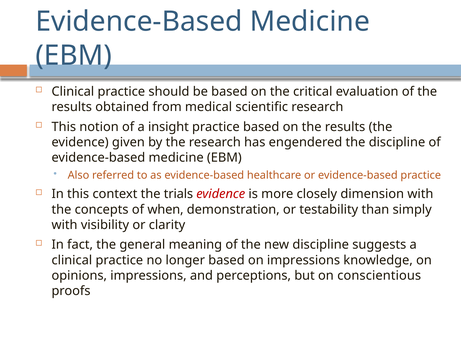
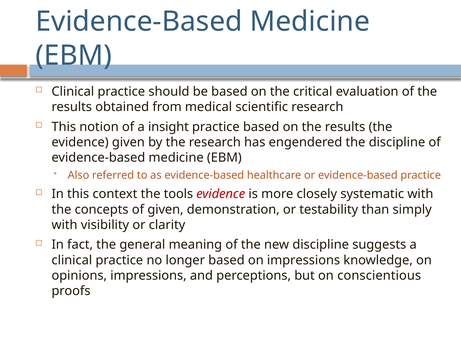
trials: trials -> tools (178, 194)
dimension: dimension -> systematic (372, 194)
of when: when -> given (165, 209)
